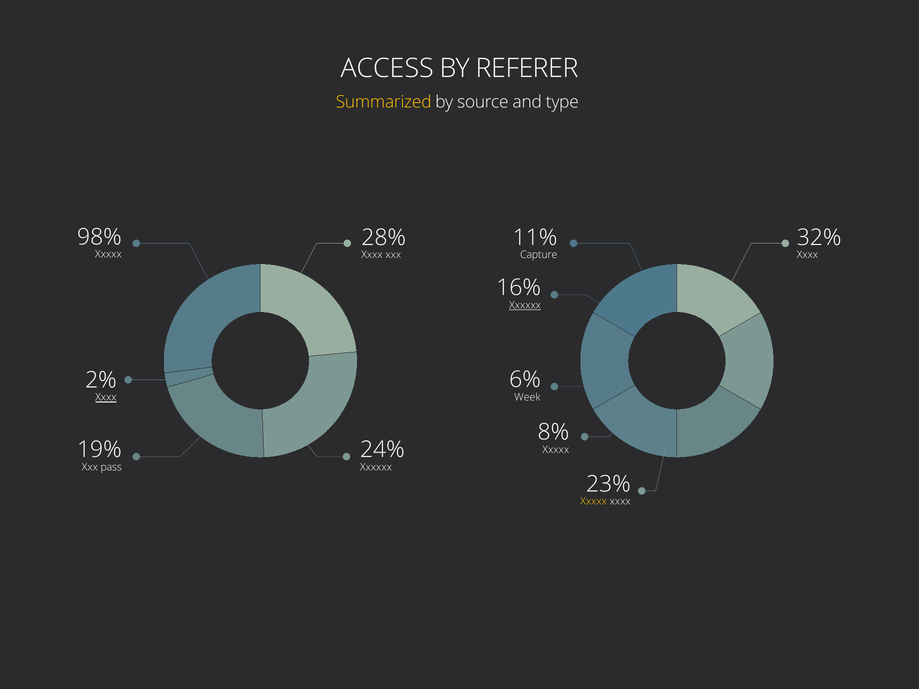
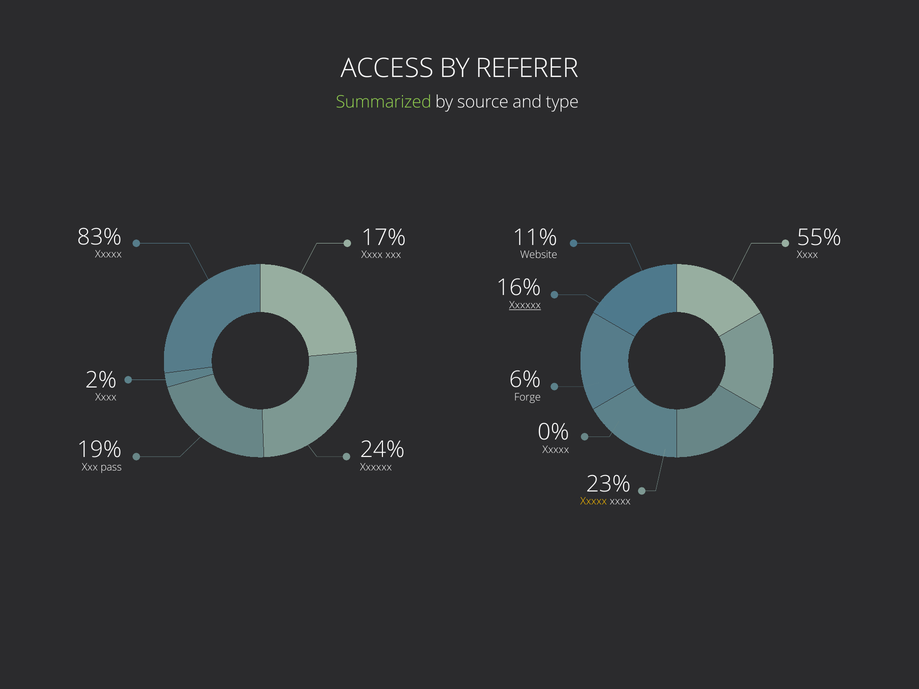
Summarized colour: yellow -> light green (384, 102)
98%: 98% -> 83% (99, 237)
28%: 28% -> 17% (384, 238)
32%: 32% -> 55% (819, 238)
Capture: Capture -> Website (539, 255)
Week: Week -> Forge (527, 397)
Xxxx underline: present -> none (106, 398)
8%: 8% -> 0% (553, 432)
